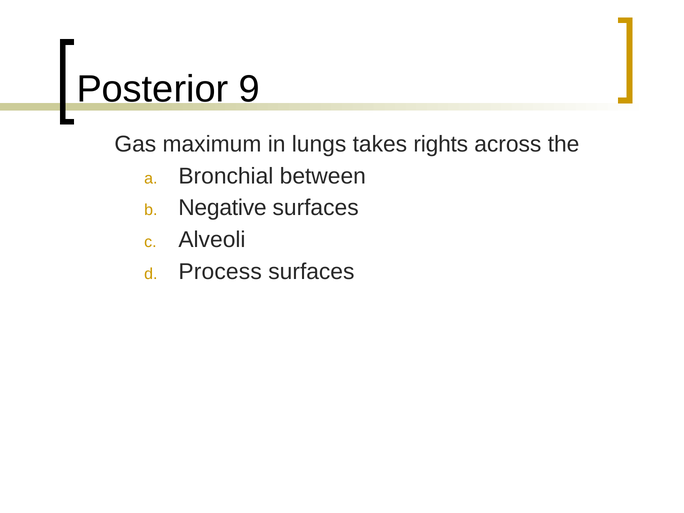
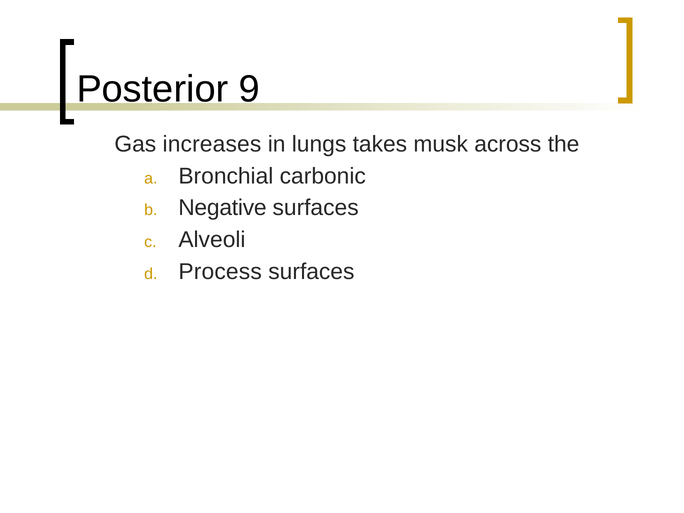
maximum: maximum -> increases (212, 144)
rights: rights -> musk (441, 144)
between: between -> carbonic (323, 176)
